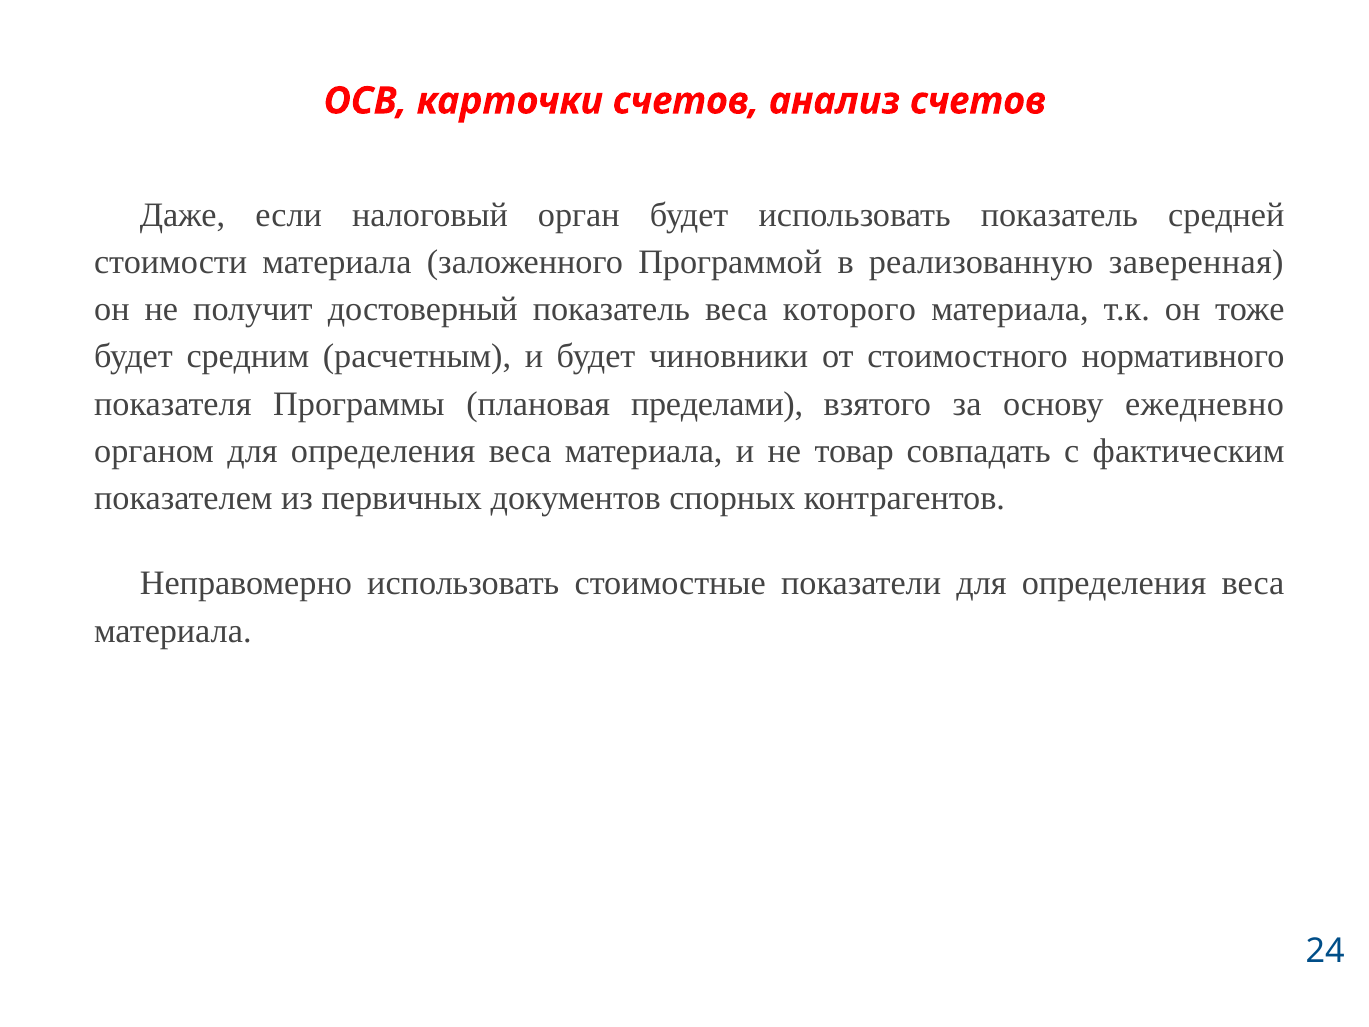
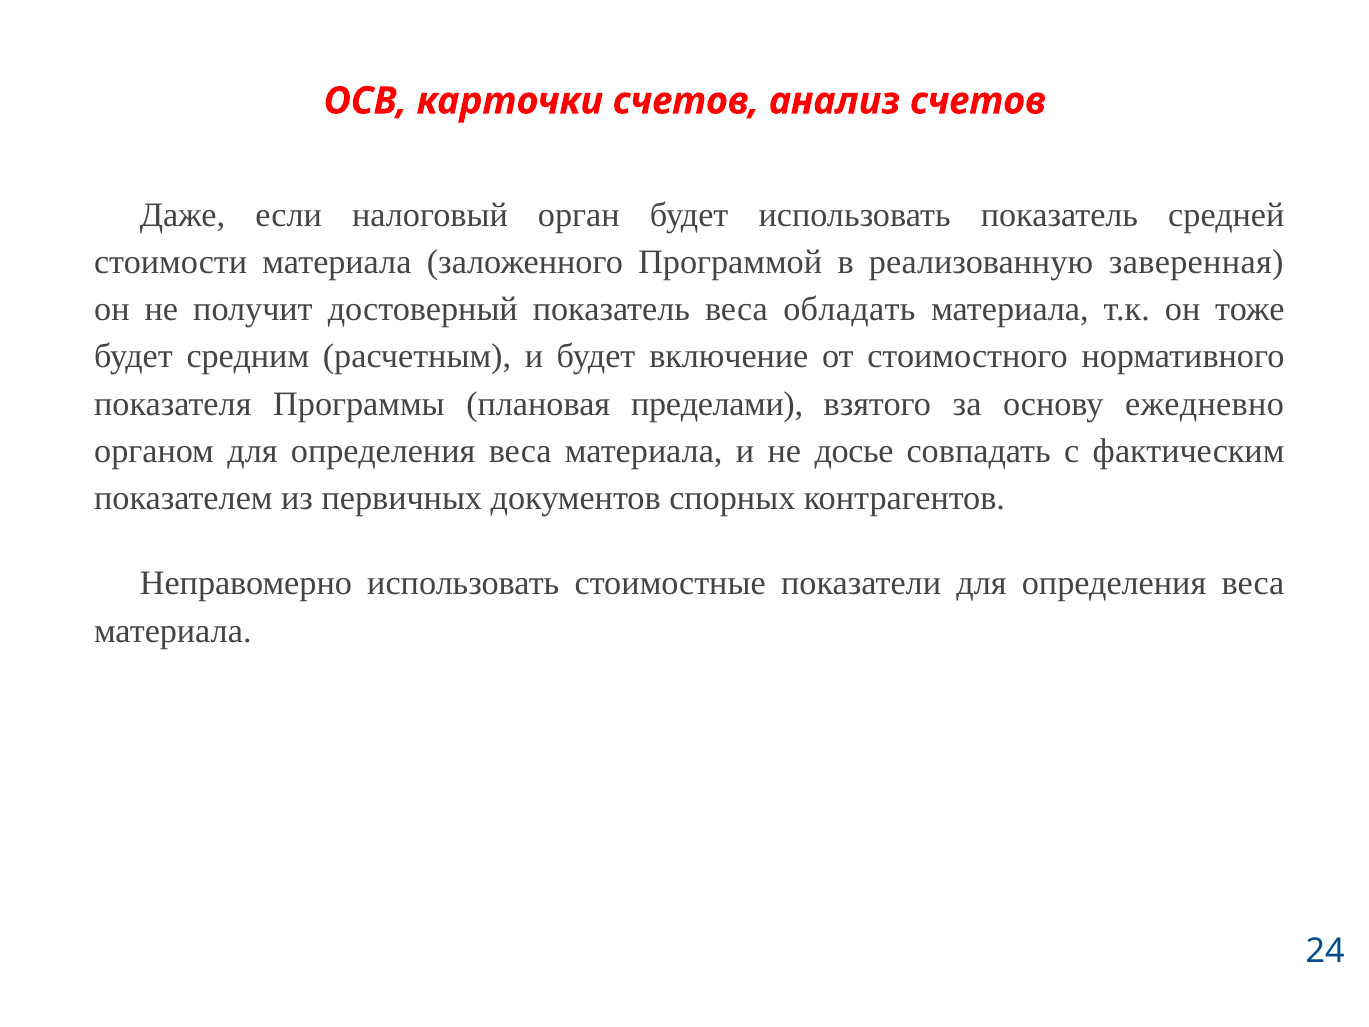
которого: которого -> обладать (849, 309)
чиновники: чиновники -> включение (729, 357)
товар: товар -> досье (854, 451)
